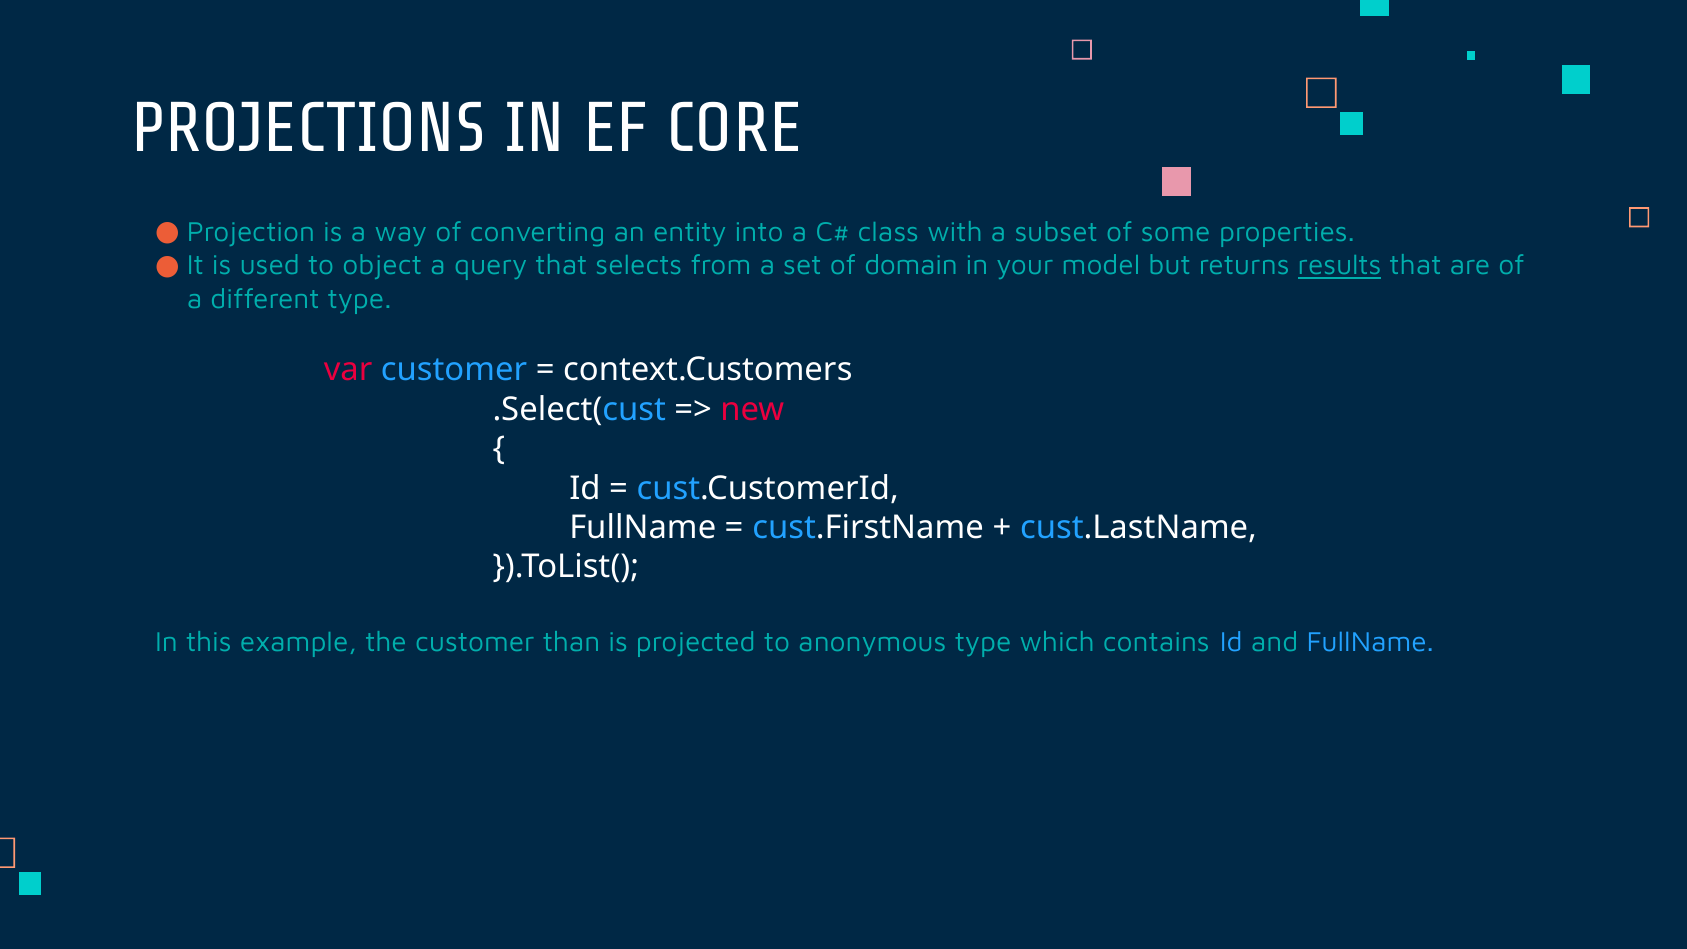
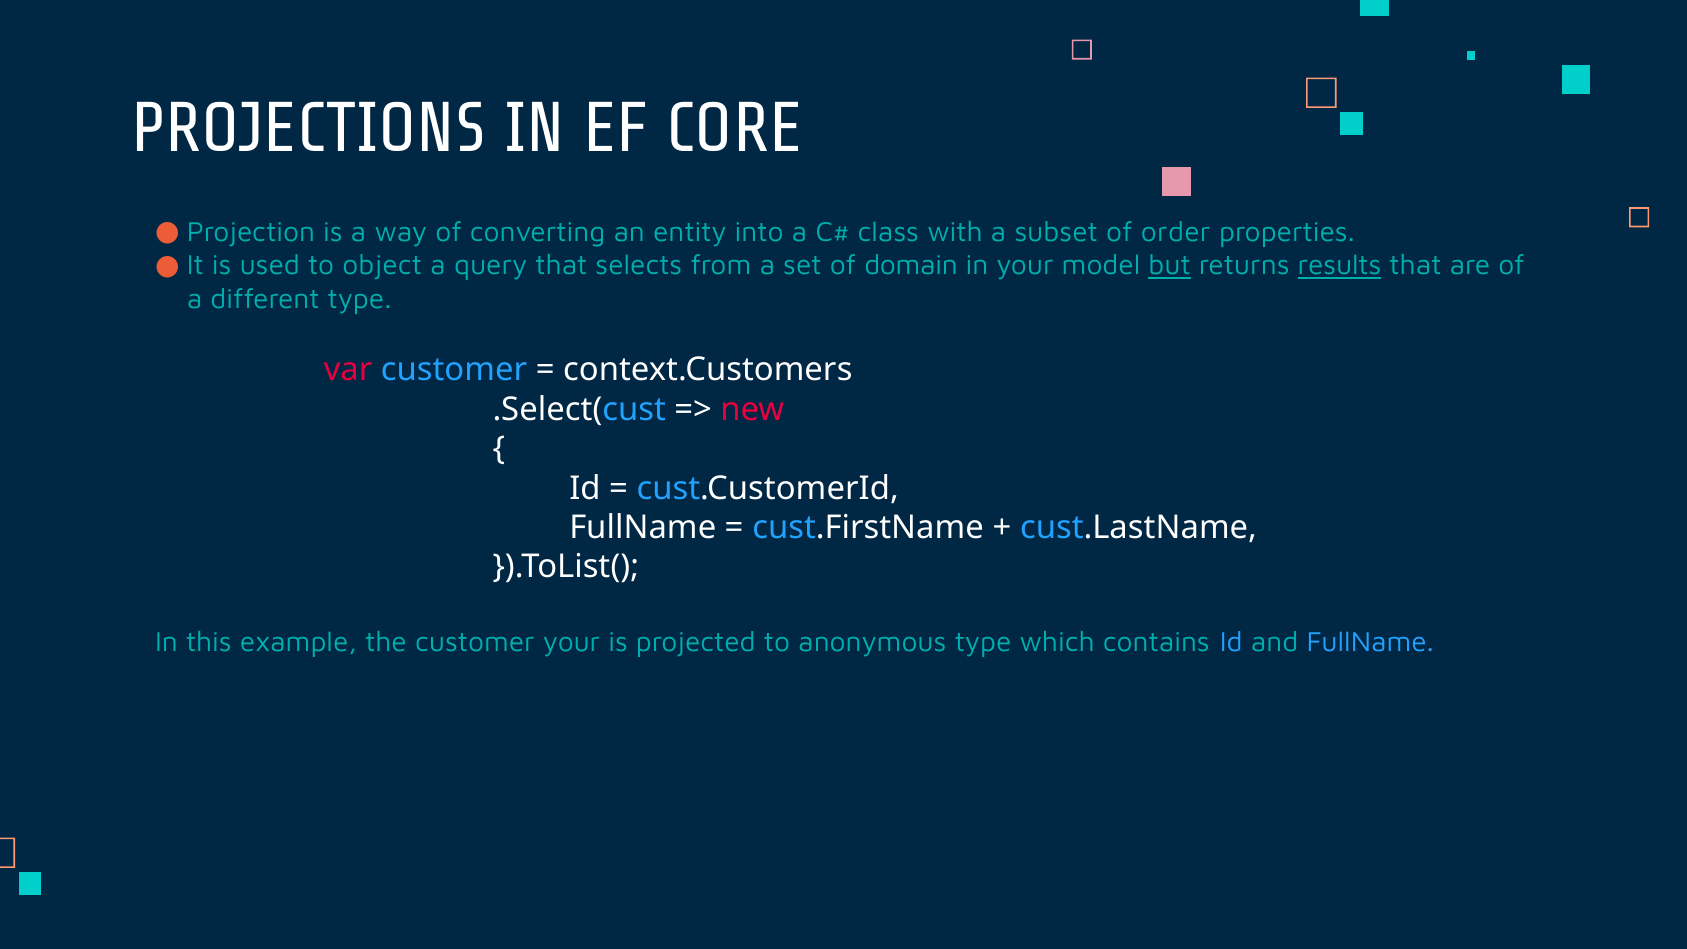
some: some -> order (1176, 232)
but underline: none -> present (1170, 266)
customer than: than -> your (572, 643)
